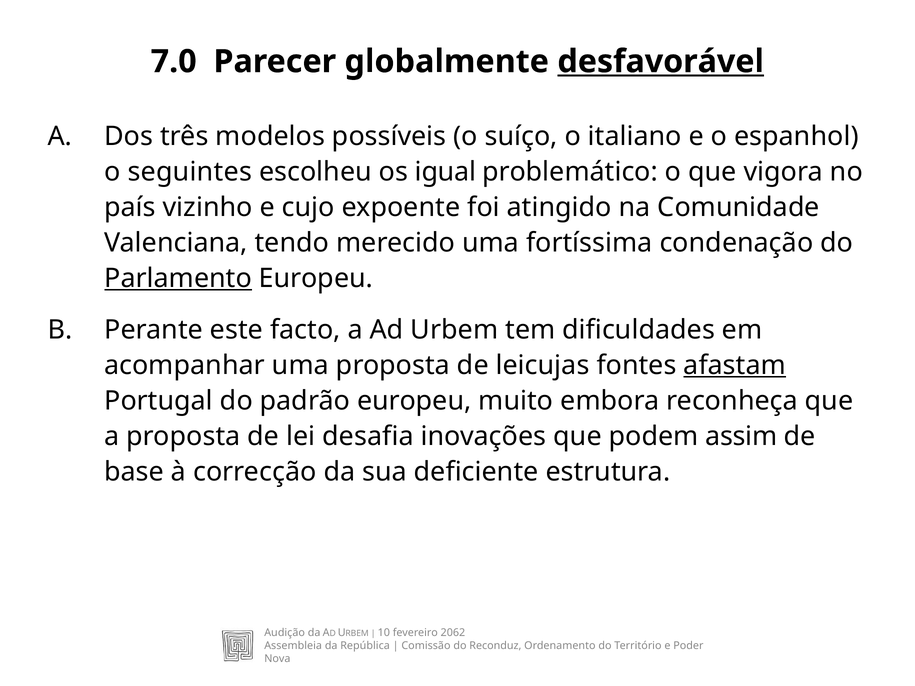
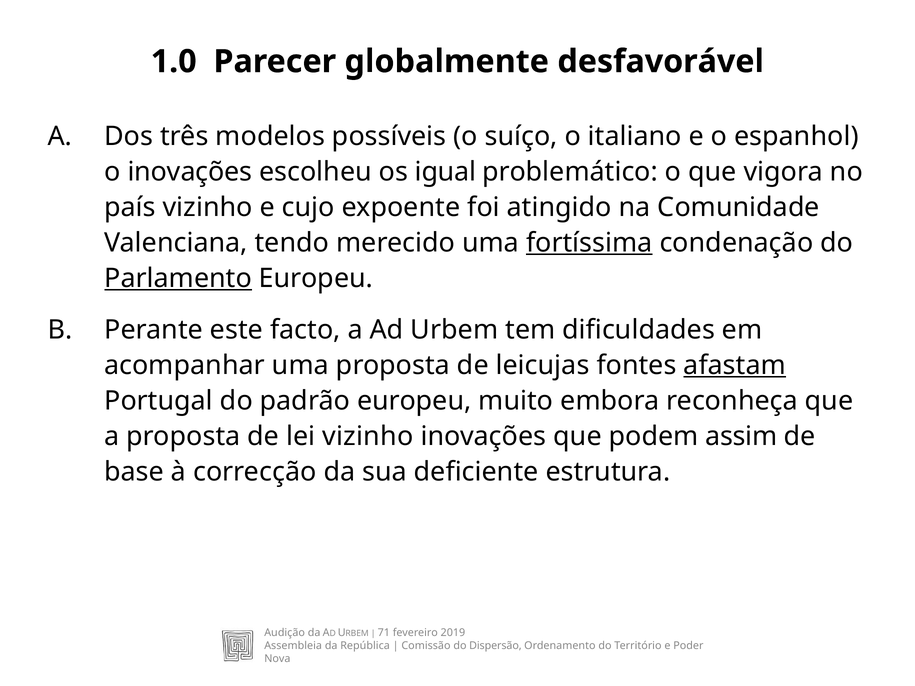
7.0: 7.0 -> 1.0 (174, 62)
desfavorável underline: present -> none (661, 62)
o seguintes: seguintes -> inovações (190, 172)
fortíssima underline: none -> present (589, 243)
lei desafia: desafia -> vizinho (368, 436)
10: 10 -> 71 (384, 633)
2062: 2062 -> 2019 (453, 633)
Reconduz: Reconduz -> Dispersão (495, 646)
